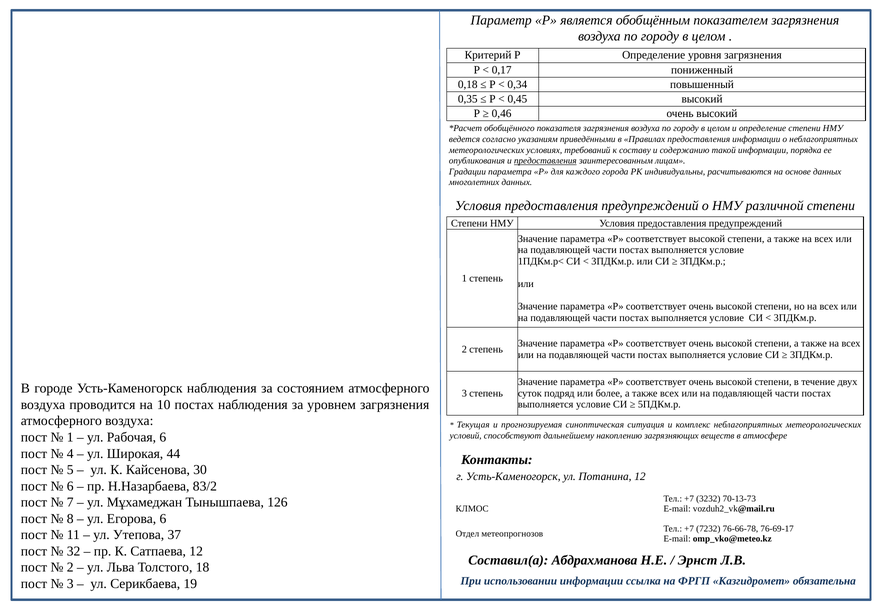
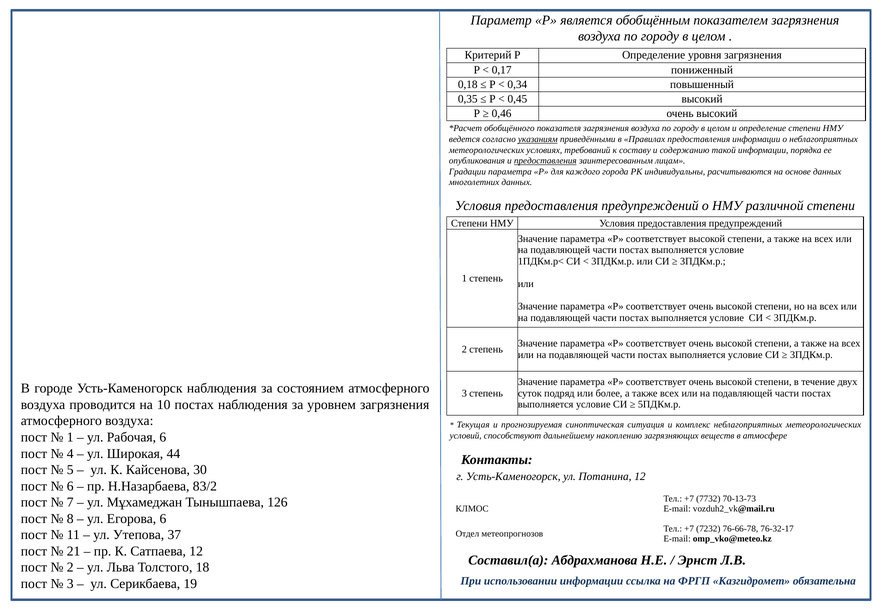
указаниям underline: none -> present (538, 139)
3232: 3232 -> 7732 (708, 499)
76-69-17: 76-69-17 -> 76-32-17 (777, 529)
32: 32 -> 21 (74, 552)
